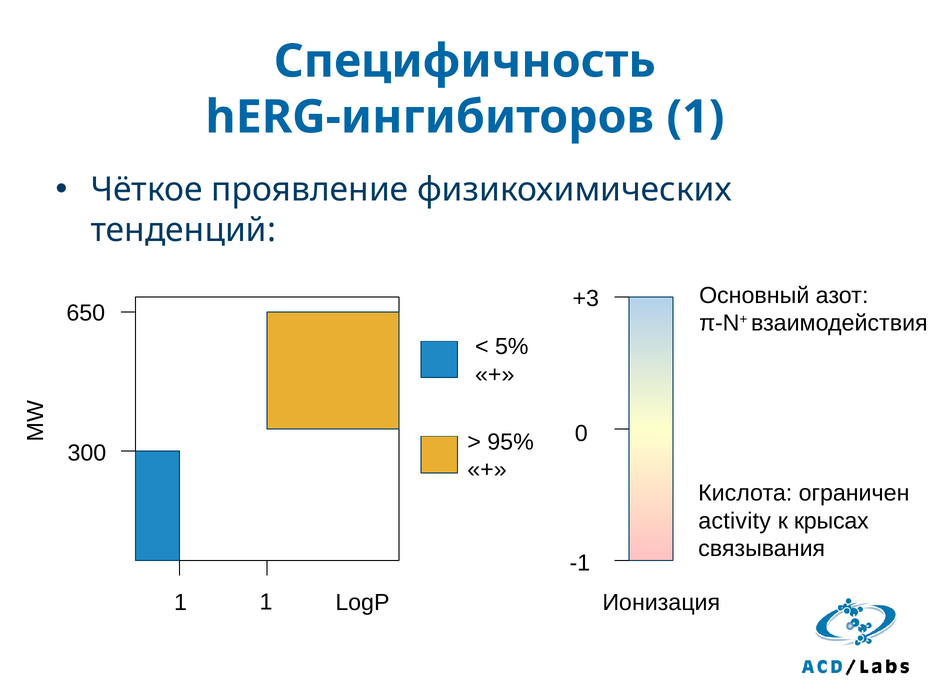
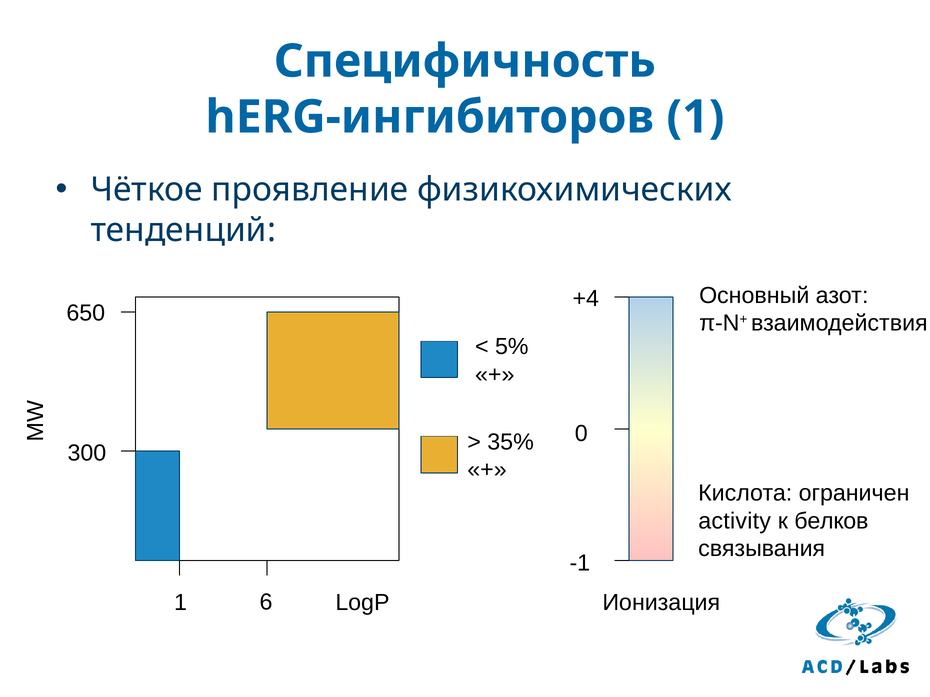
+3: +3 -> +4 (586, 299)
95%: 95% -> 35% (511, 442)
крысах: крысах -> белков (831, 521)
1 1: 1 -> 6 (266, 602)
